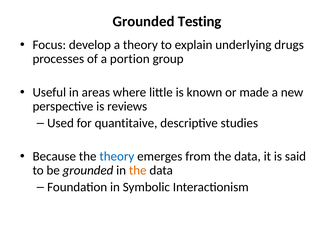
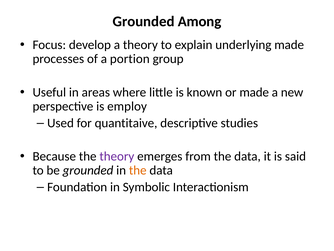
Testing: Testing -> Among (200, 21)
underlying drugs: drugs -> made (289, 45)
reviews: reviews -> employ (127, 106)
theory colour: blue -> purple (117, 156)
